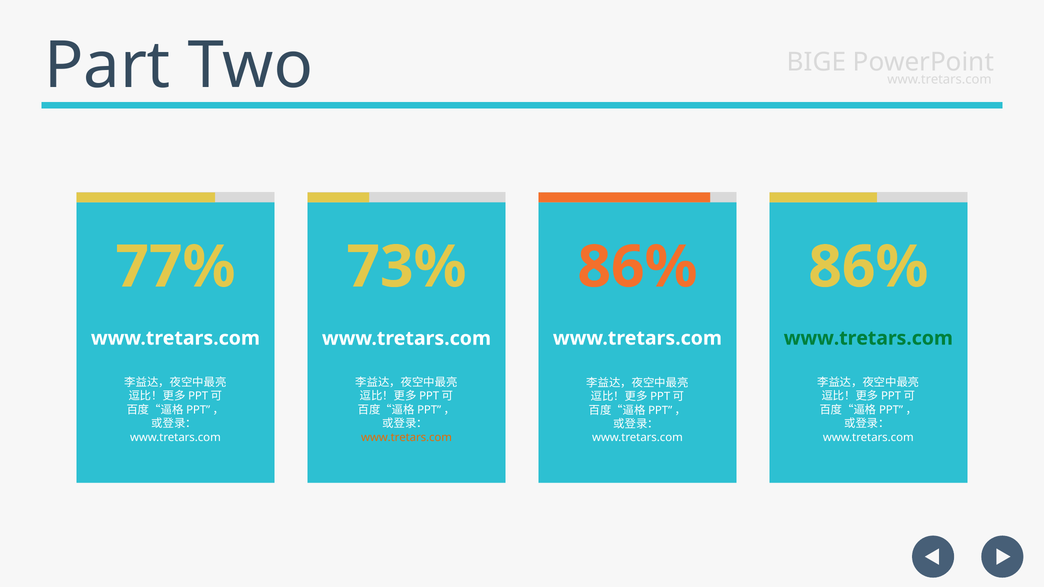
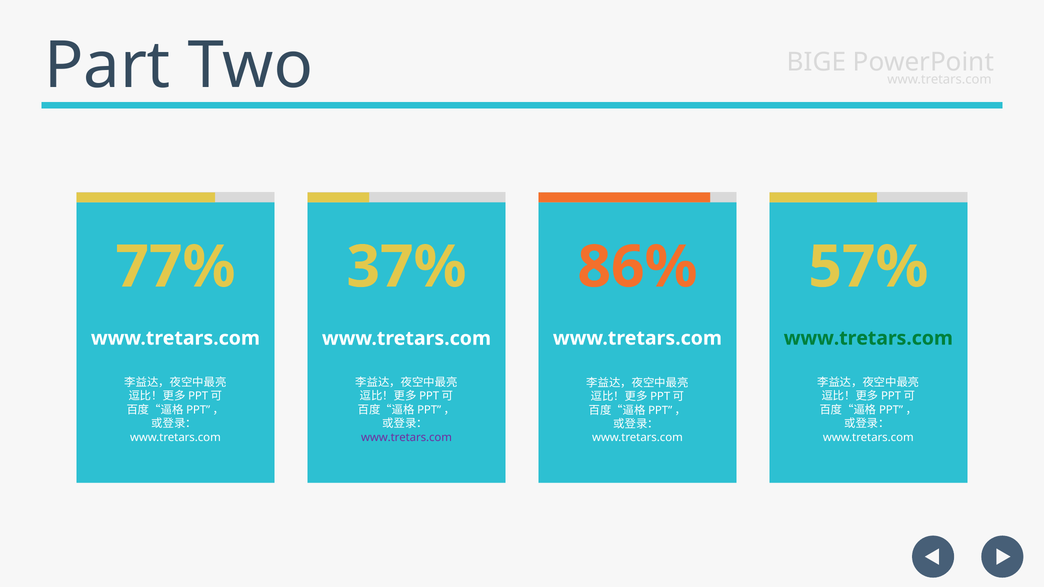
73%: 73% -> 37% (406, 267)
86% 86%: 86% -> 57% (868, 267)
www.tretars.com colour: orange -> purple (406, 437)
